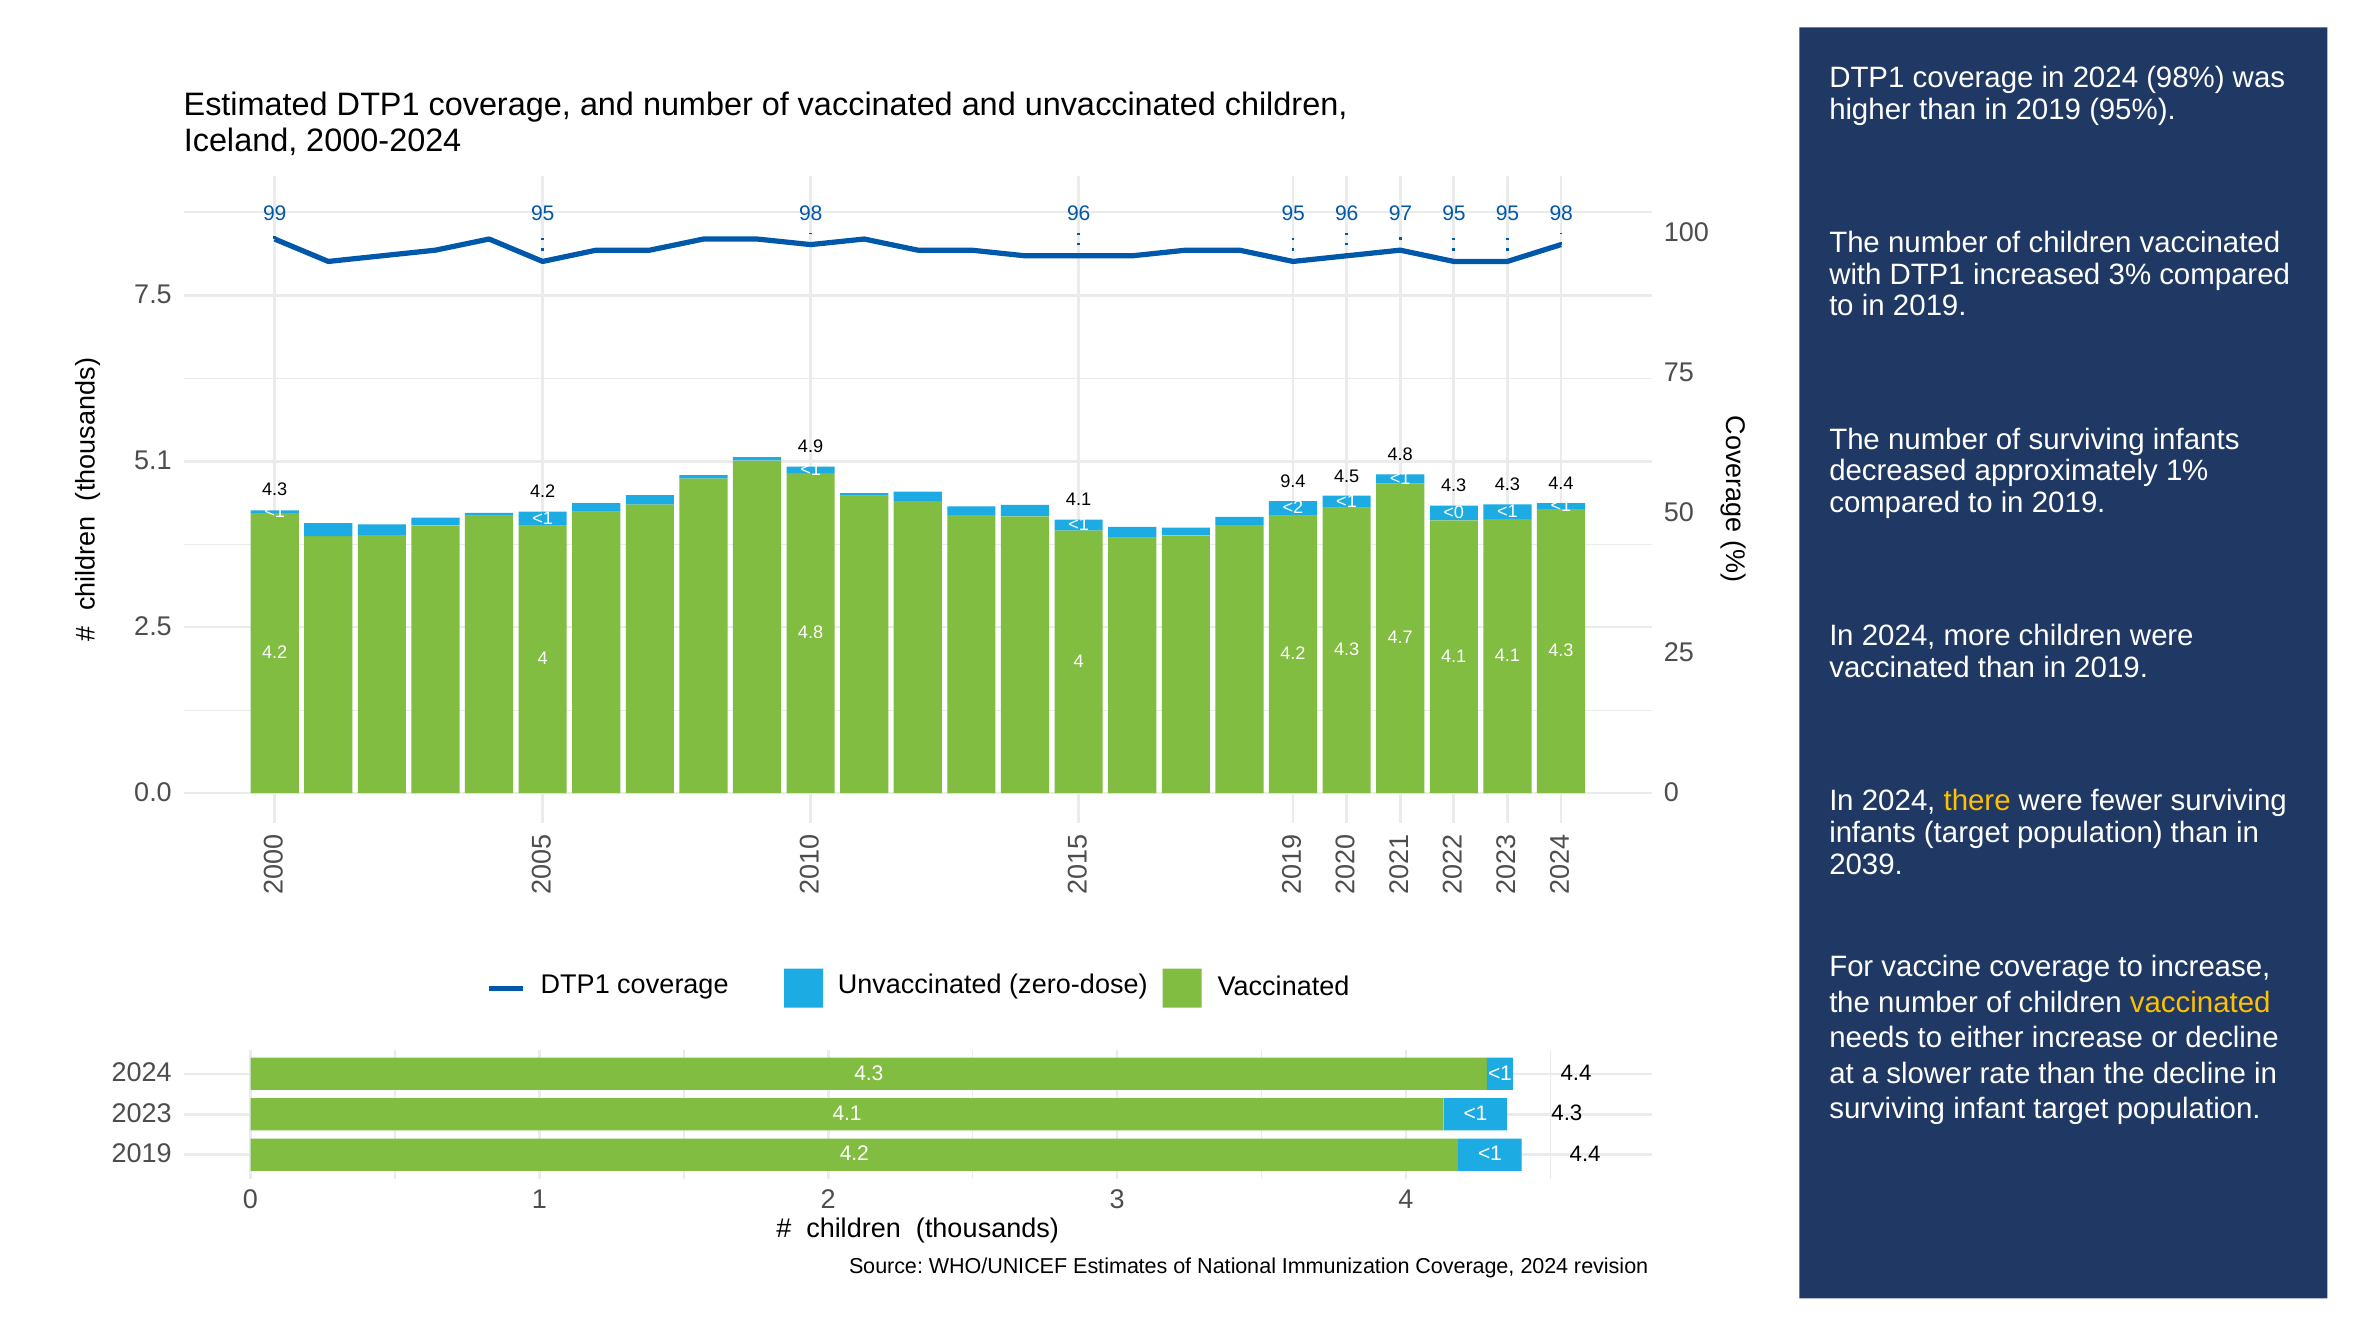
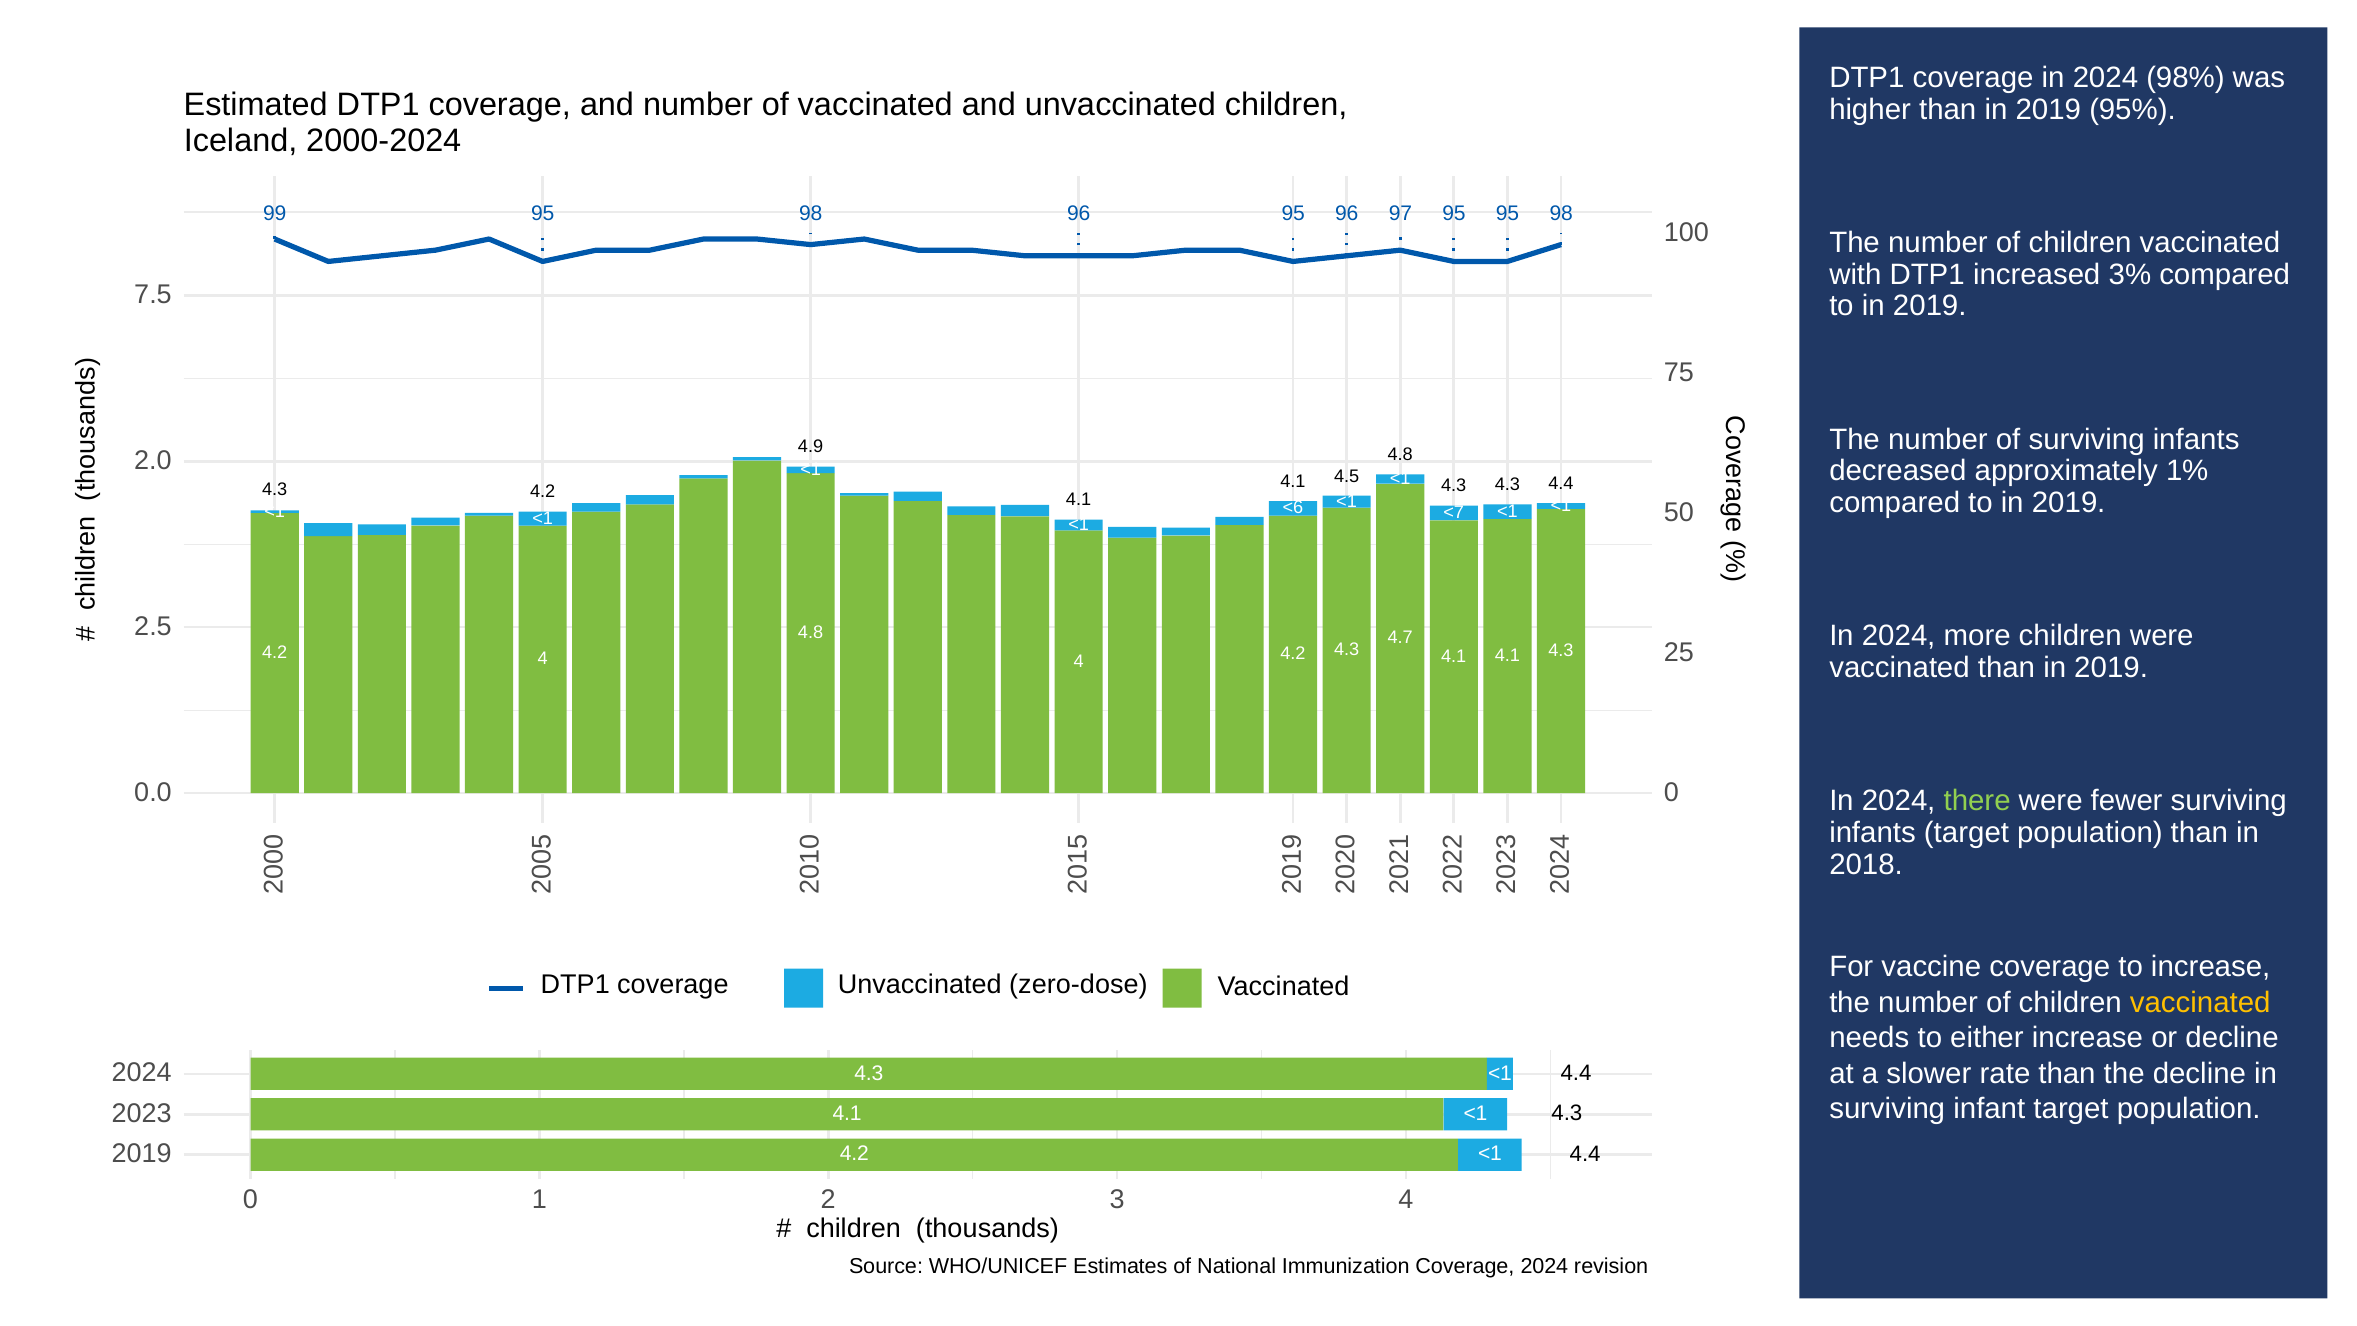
5.1: 5.1 -> 2.0 (153, 460)
9.4: 9.4 -> 4.1 (1293, 481)
<2: <2 -> <6 (1293, 508)
<0: <0 -> <7 (1454, 512)
there colour: yellow -> light green (1977, 801)
2039: 2039 -> 2018 (1866, 865)
